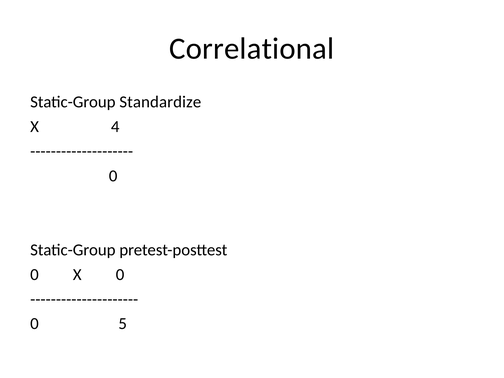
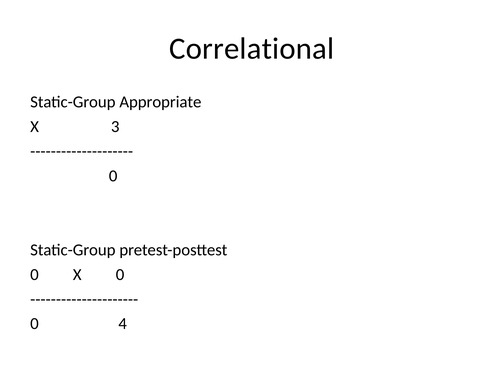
Standardize: Standardize -> Appropriate (160, 102)
4: 4 -> 3 (115, 127)
5: 5 -> 4 (123, 324)
